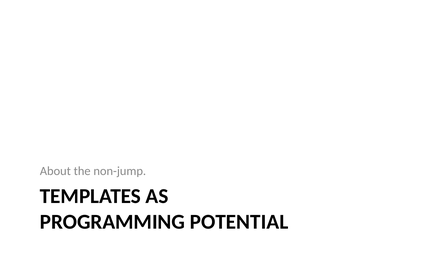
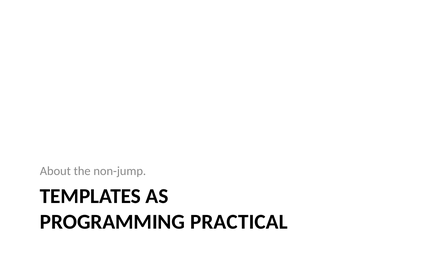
POTENTIAL: POTENTIAL -> PRACTICAL (239, 222)
